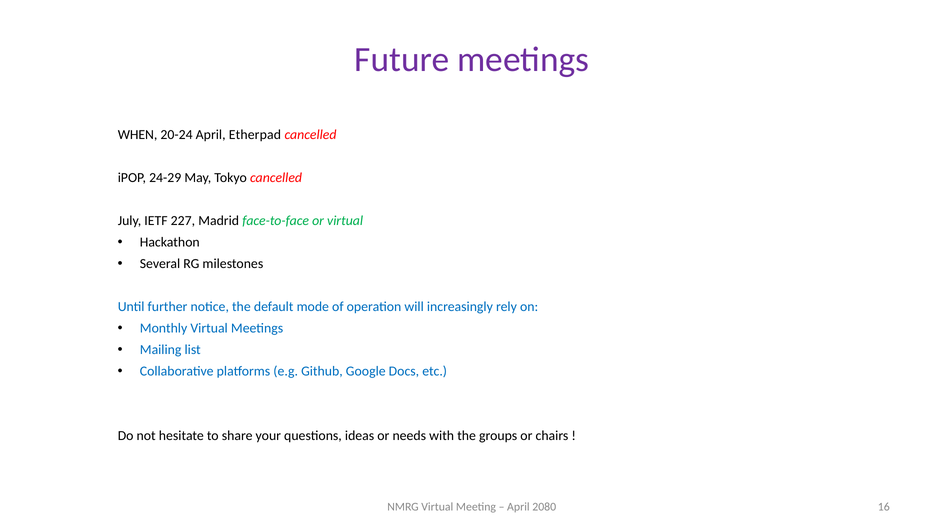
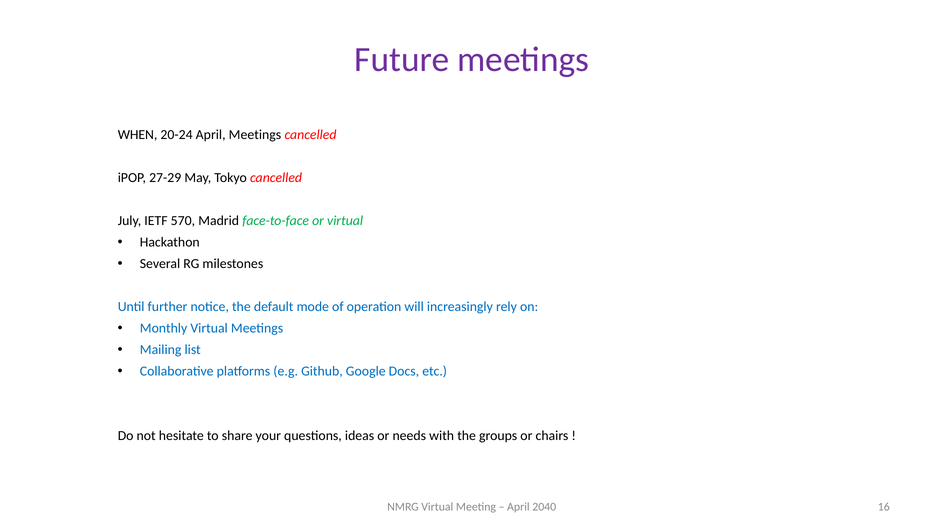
April Etherpad: Etherpad -> Meetings (255, 135)
24-29: 24-29 -> 27-29 (165, 178)
227: 227 -> 570 (183, 221)
2080: 2080 -> 2040 (544, 507)
